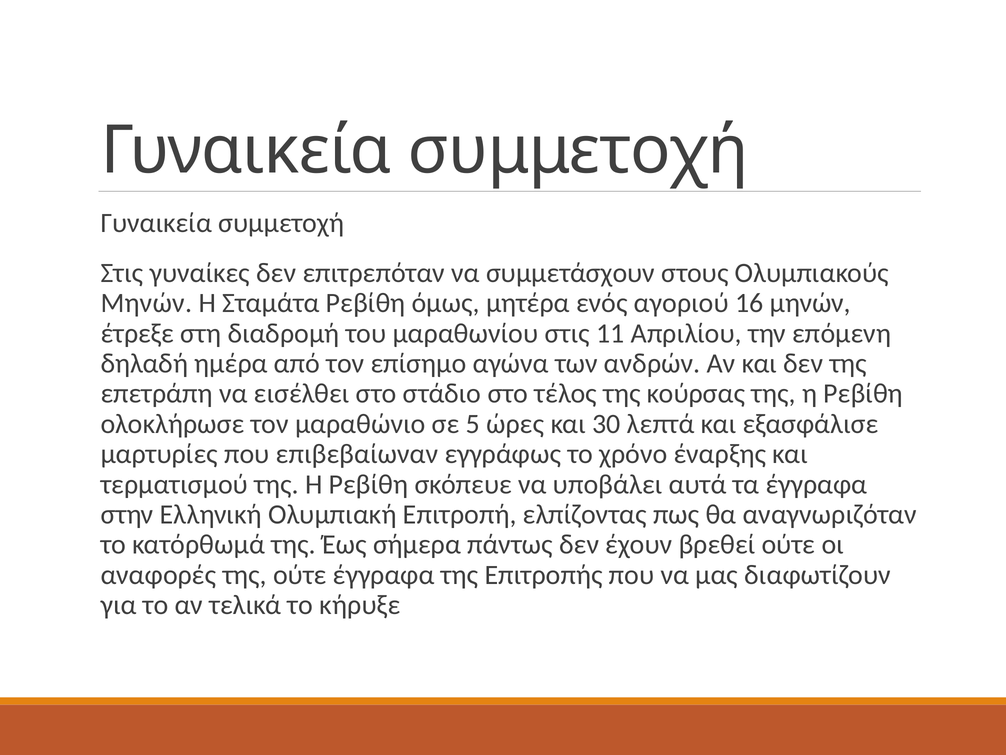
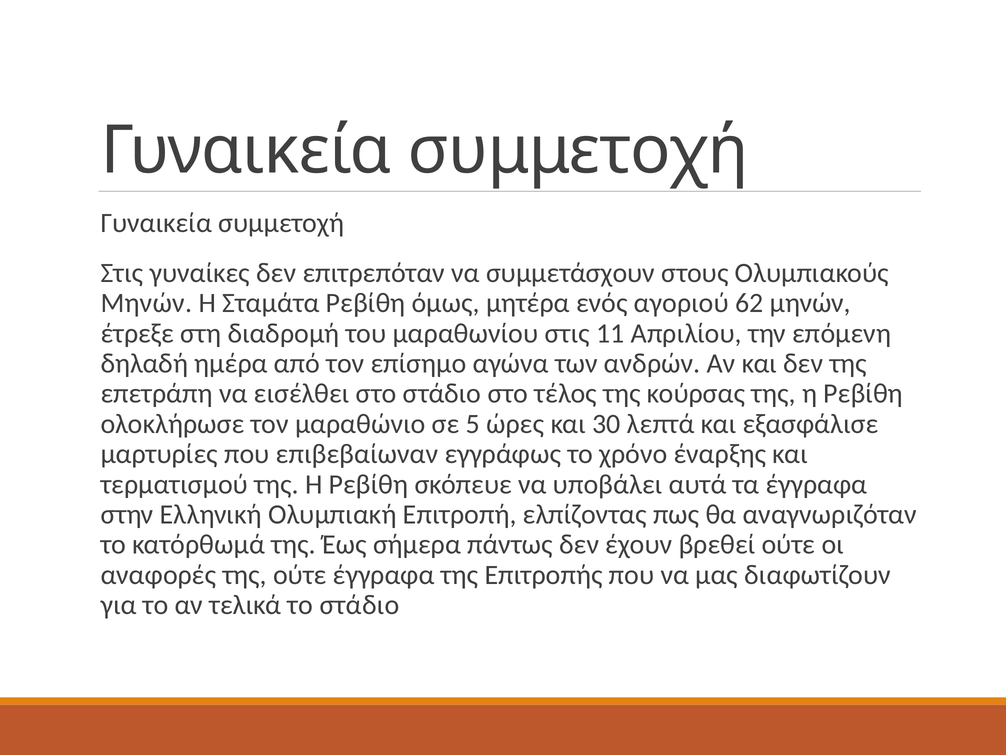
16: 16 -> 62 (749, 303)
το κήρυξε: κήρυξε -> στάδιο (360, 605)
